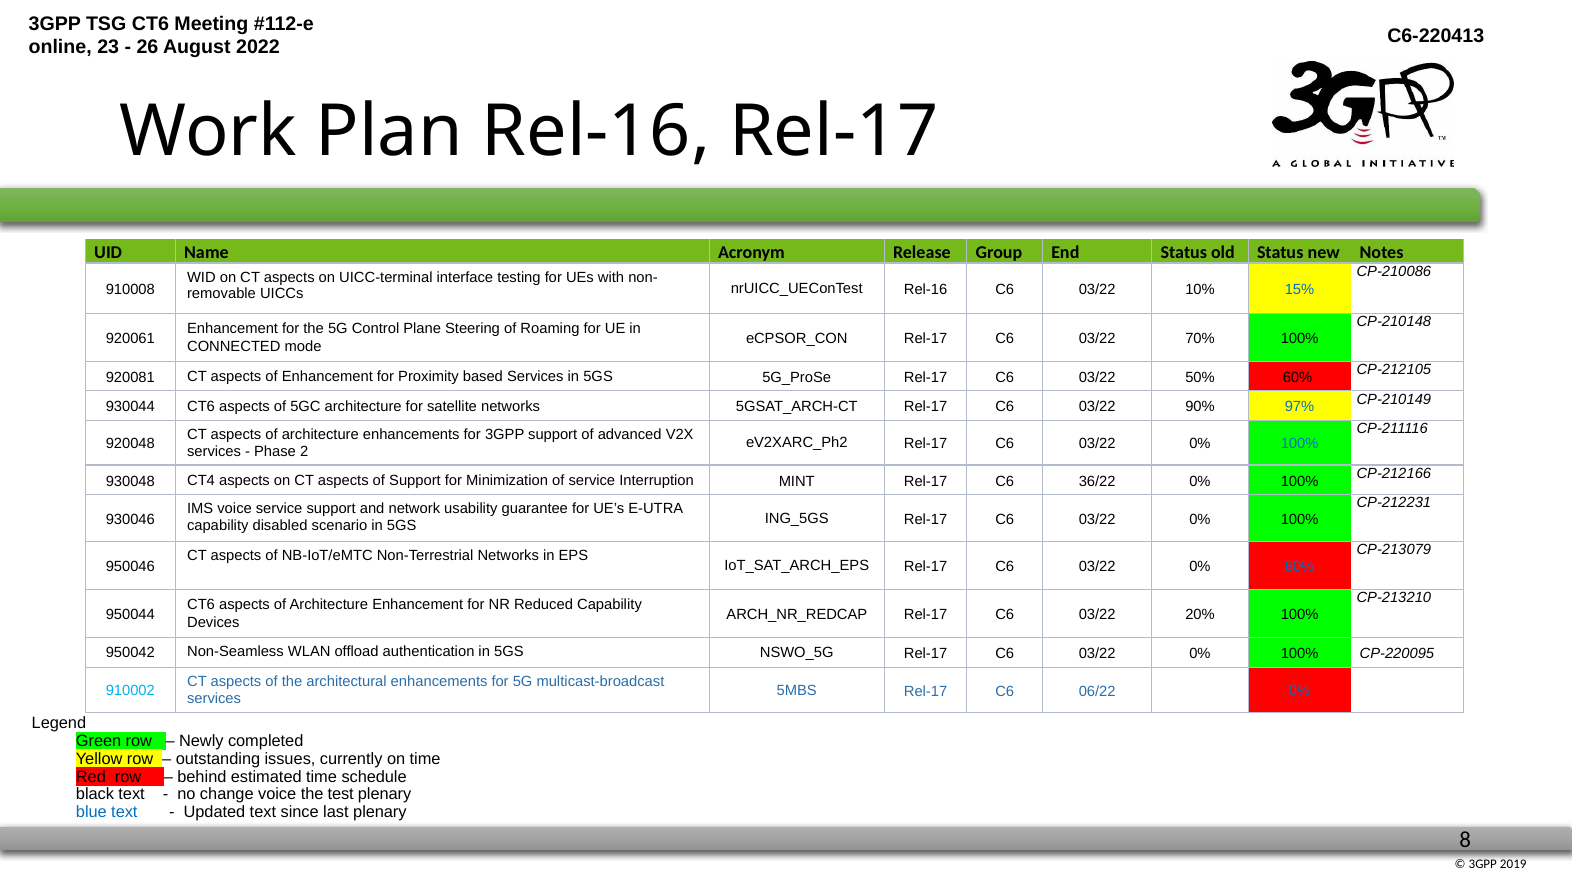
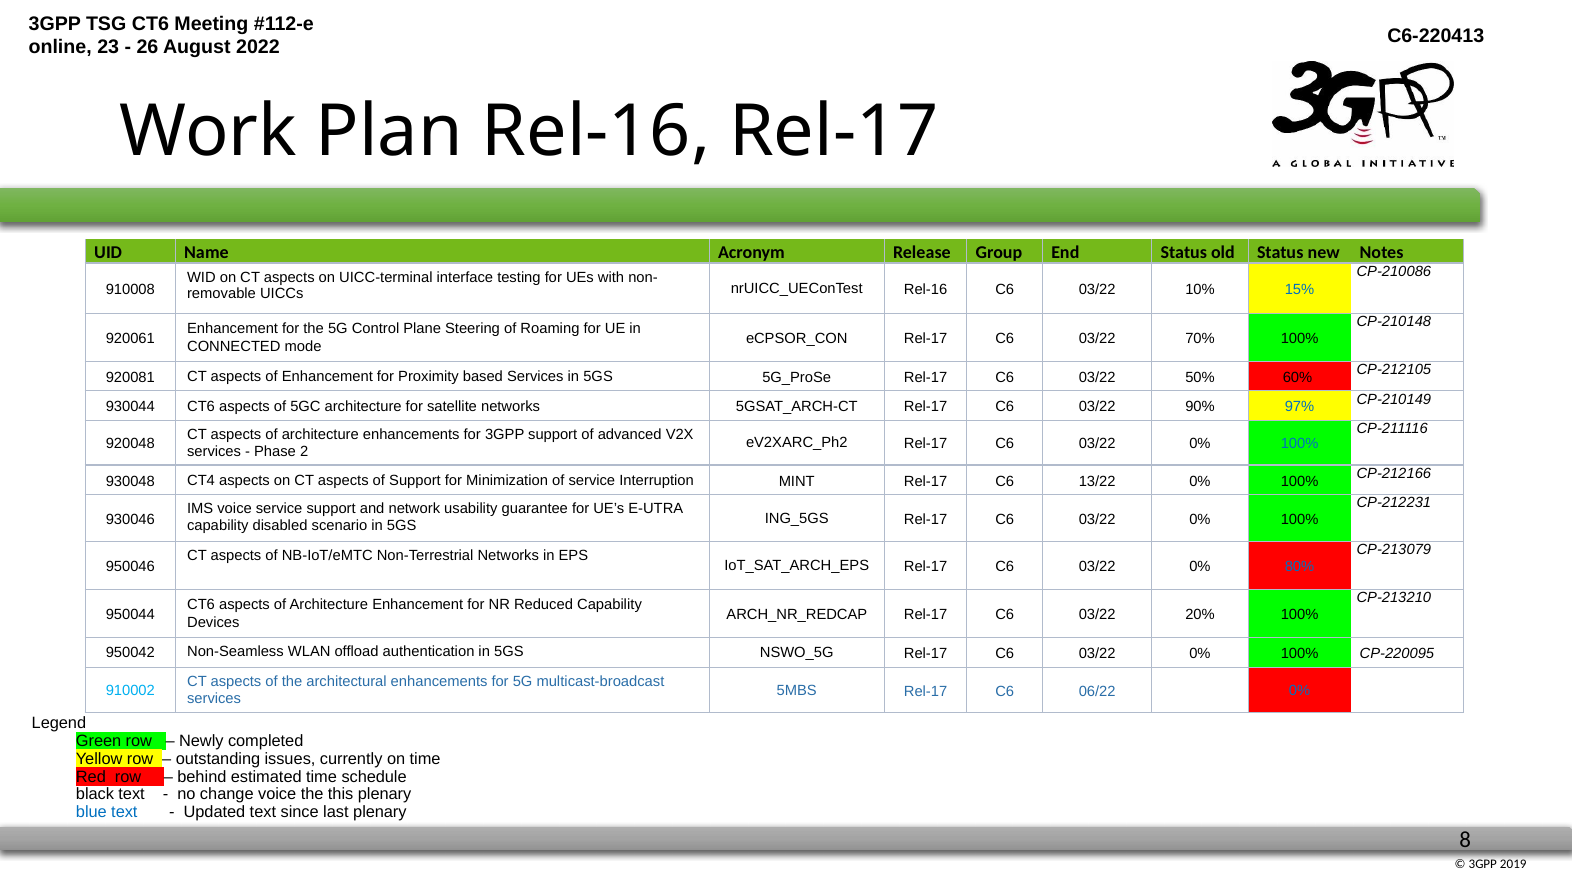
36/22: 36/22 -> 13/22 (1097, 481)
test: test -> this (341, 795)
